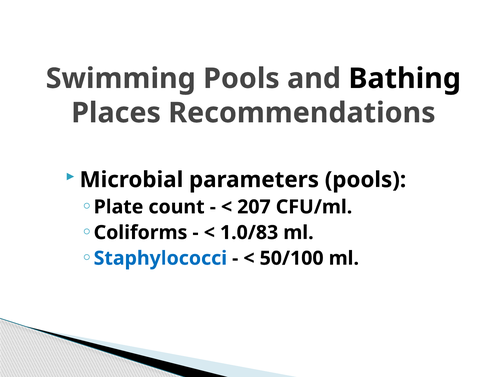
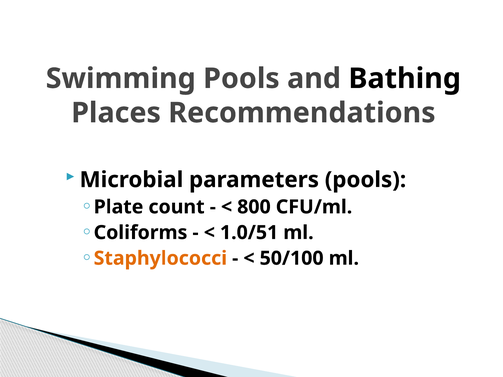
207: 207 -> 800 (254, 207)
1.0/83: 1.0/83 -> 1.0/51 (249, 233)
Staphylococci colour: blue -> orange (160, 258)
